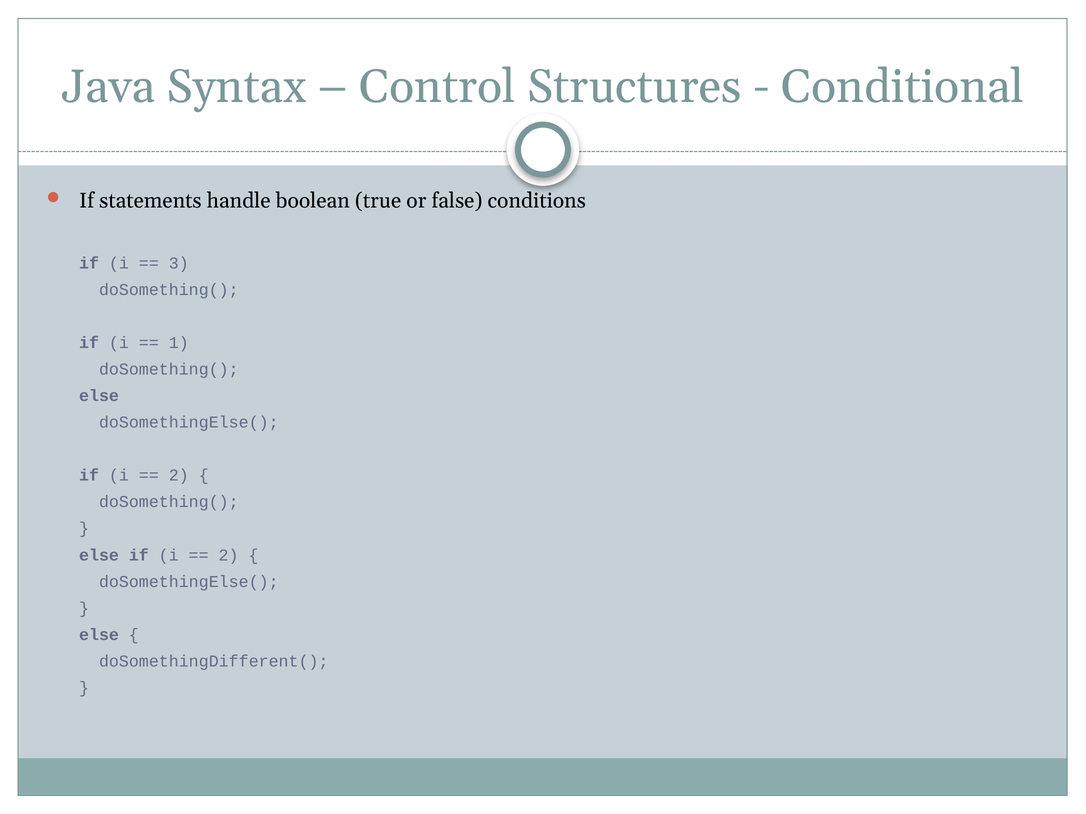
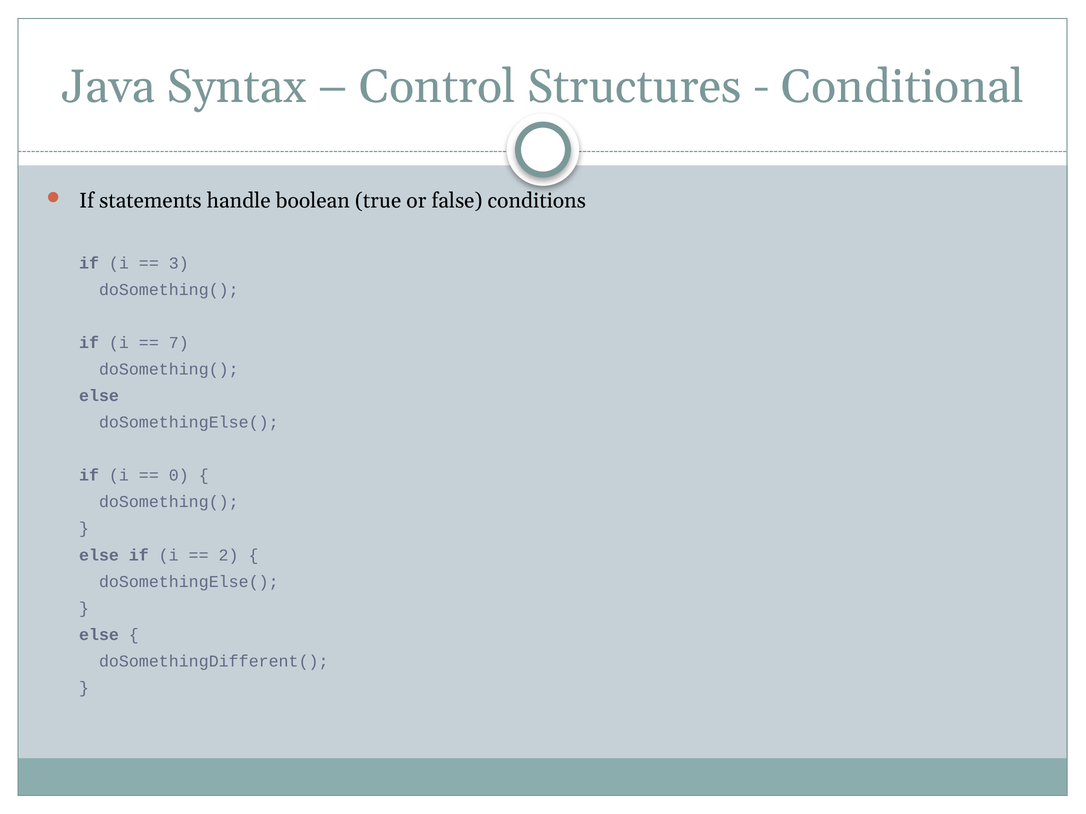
1: 1 -> 7 (179, 343)
2: 2 -> 0 (179, 476)
